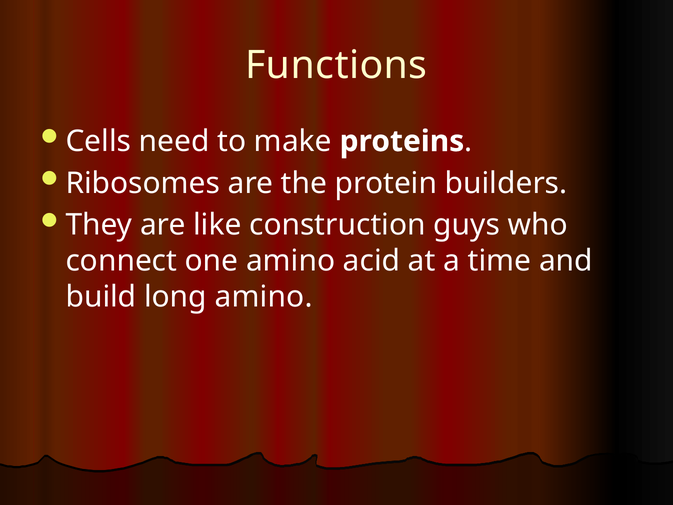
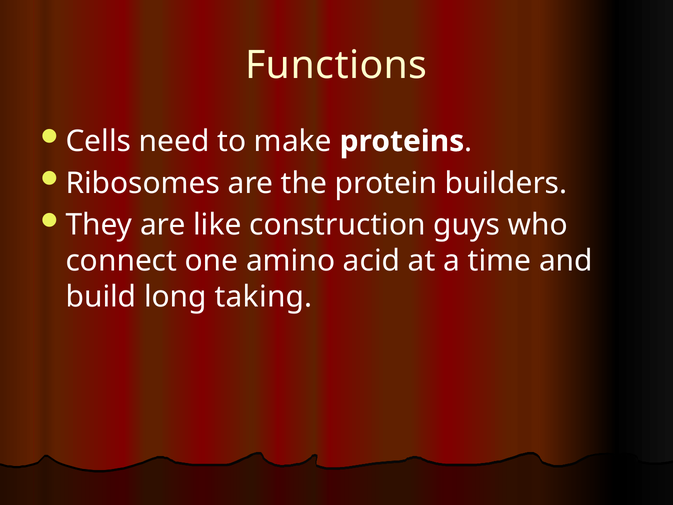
long amino: amino -> taking (264, 297)
